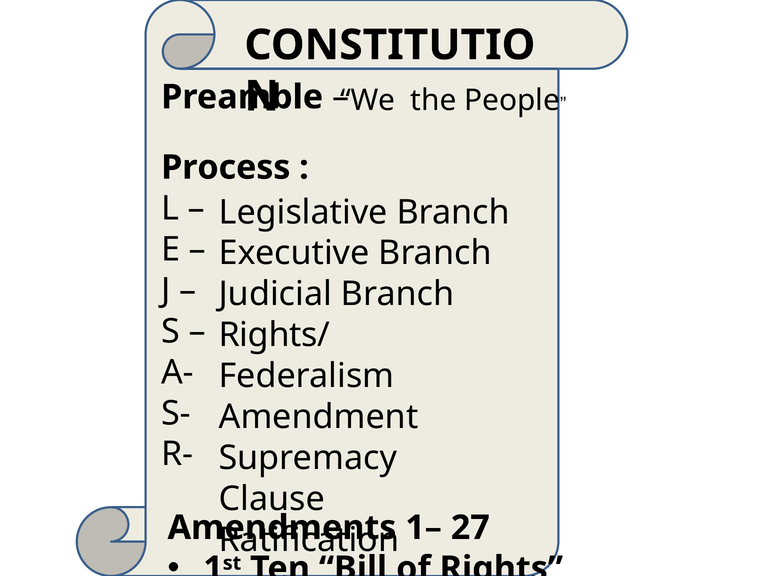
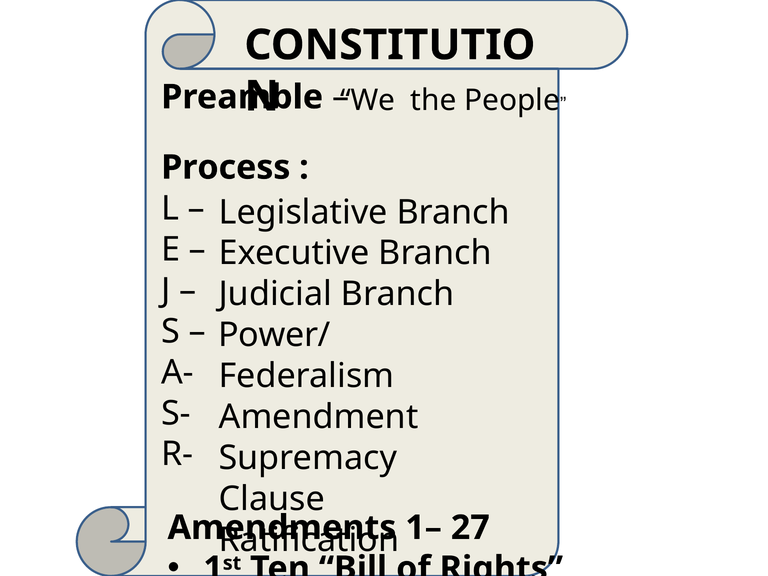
Rights/: Rights/ -> Power/ (274, 335)
